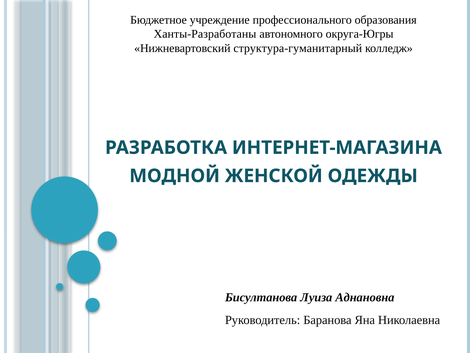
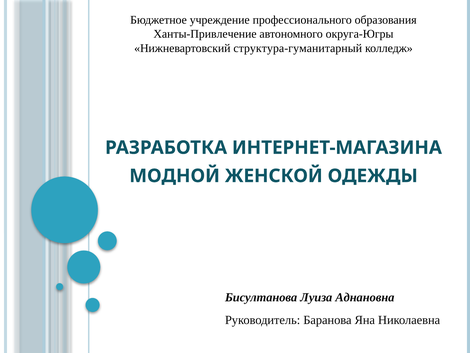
Ханты-Разработаны: Ханты-Разработаны -> Ханты-Привлечение (205, 34)
